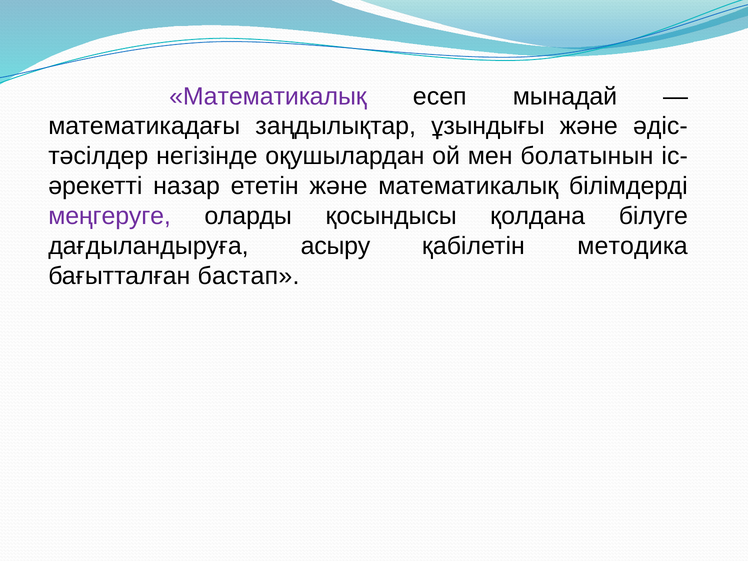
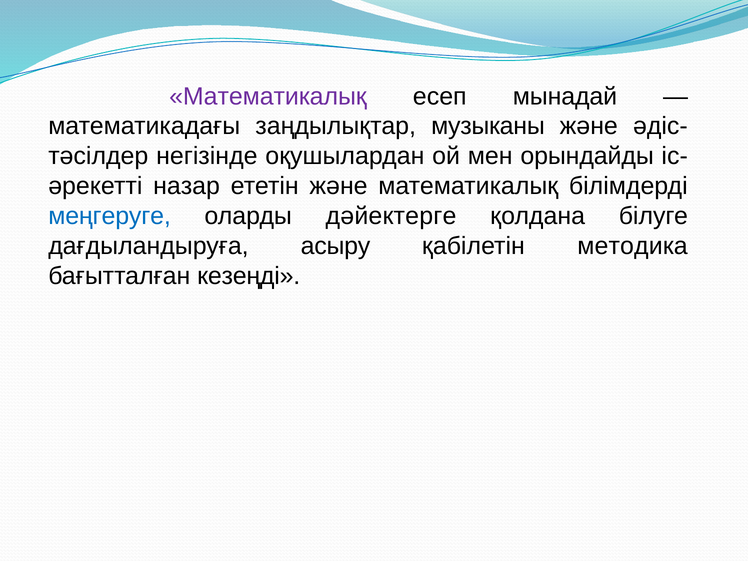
ұзындығы: ұзындығы -> музыканы (488, 126)
болатынын: болатынын -> орындайды (587, 156)
меңгеруге colour: purple -> blue (110, 216)
қосындысы: қосындысы -> дәйектерге (391, 216)
бастап: бастап -> кезеңді (249, 276)
